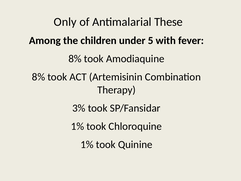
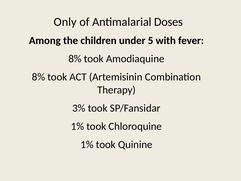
These: These -> Doses (168, 22)
